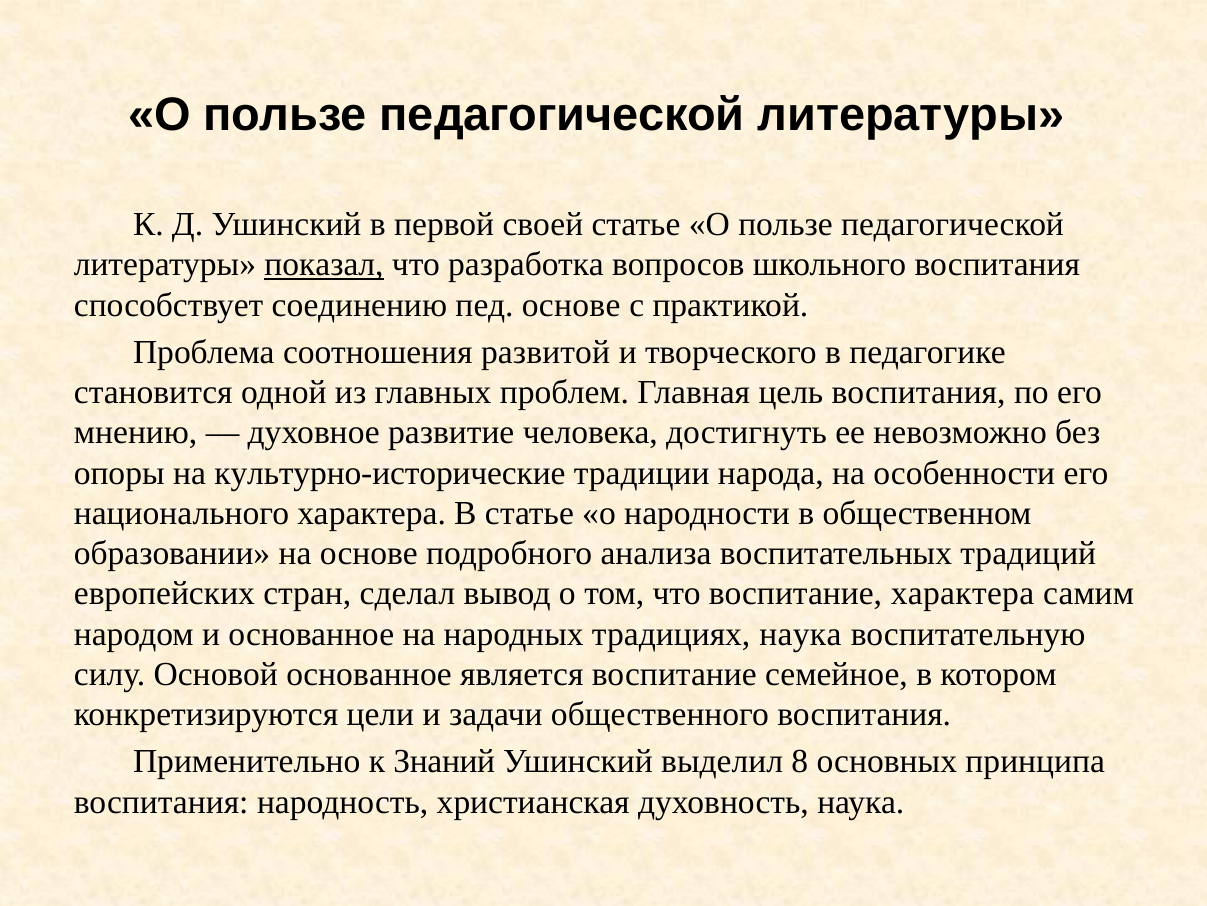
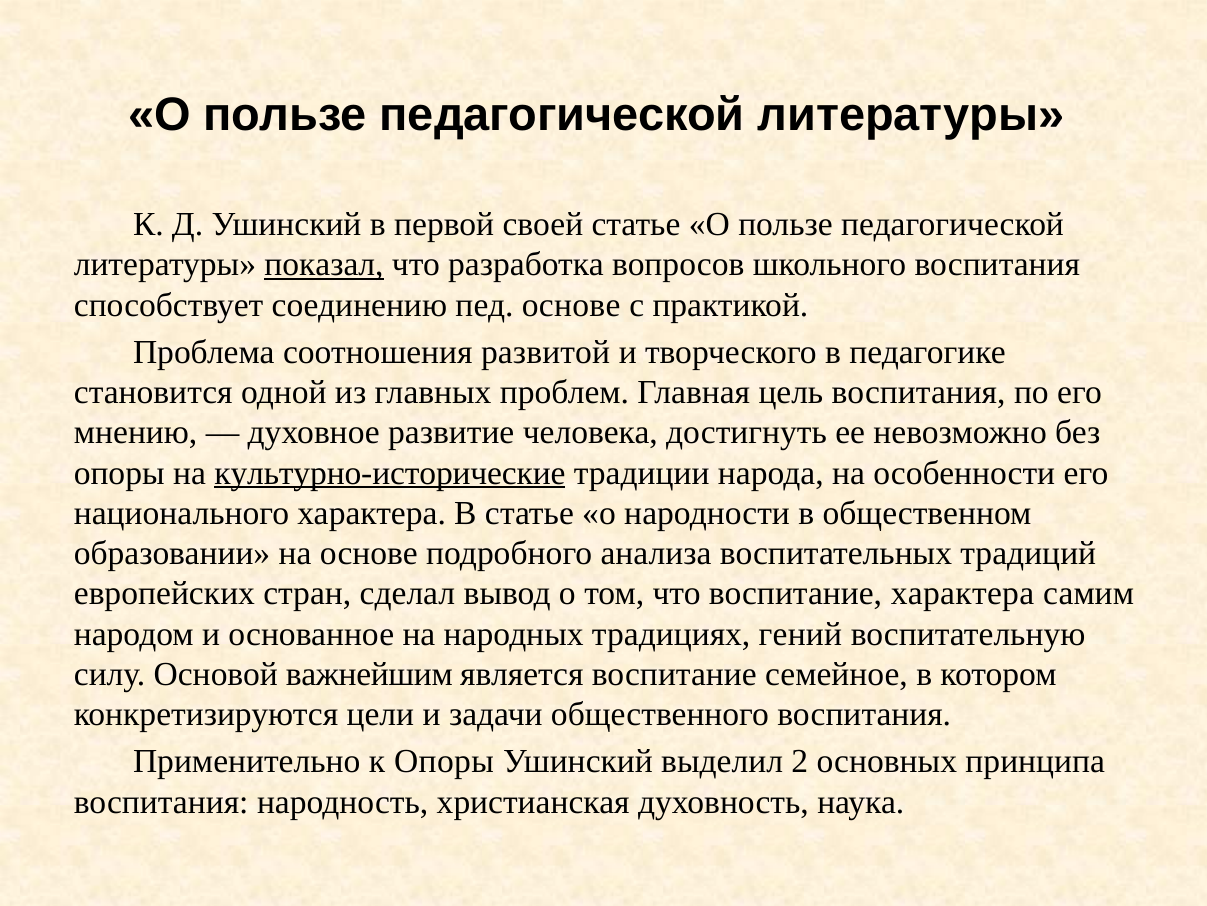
культурно-исторические underline: none -> present (390, 473)
традициях наука: наука -> гений (800, 634)
Основой основанное: основанное -> важнейшим (369, 674)
к Знаний: Знаний -> Опоры (444, 761)
8: 8 -> 2 (800, 761)
